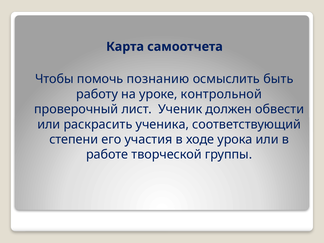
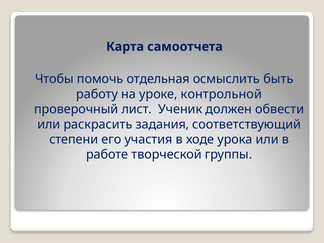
познанию: познанию -> отдельная (158, 79)
ученика: ученика -> задания (162, 124)
